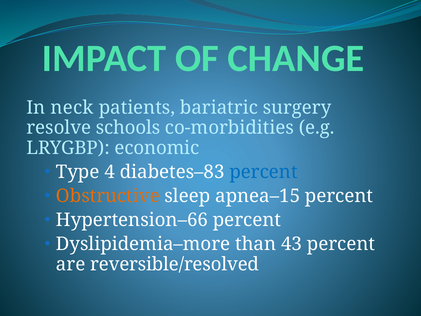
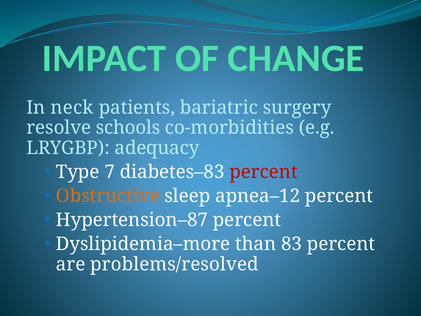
economic: economic -> adequacy (157, 148)
4: 4 -> 7 (110, 172)
percent colour: blue -> red (264, 172)
apnea–15: apnea–15 -> apnea–12 (258, 196)
Hypertension–66: Hypertension–66 -> Hypertension–87 (132, 220)
43: 43 -> 83 (292, 244)
reversible/resolved: reversible/resolved -> problems/resolved (174, 264)
